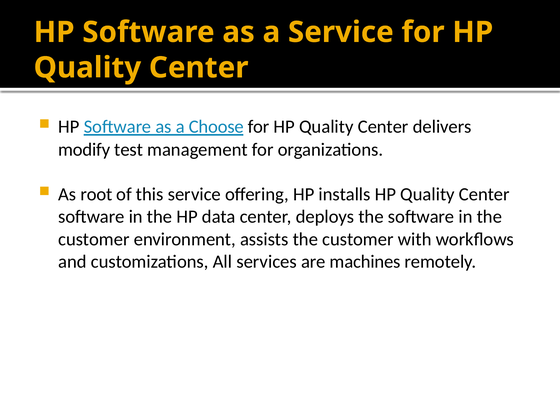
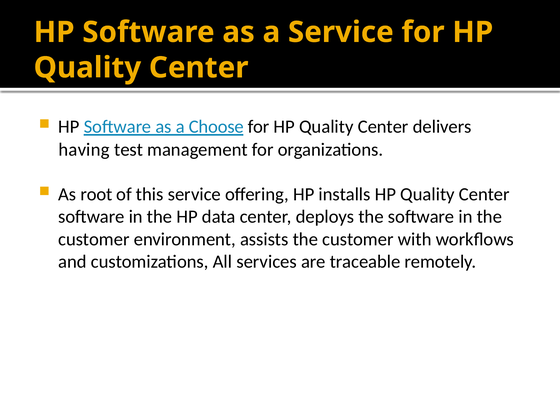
modify: modify -> having (84, 150)
machines: machines -> traceable (365, 262)
